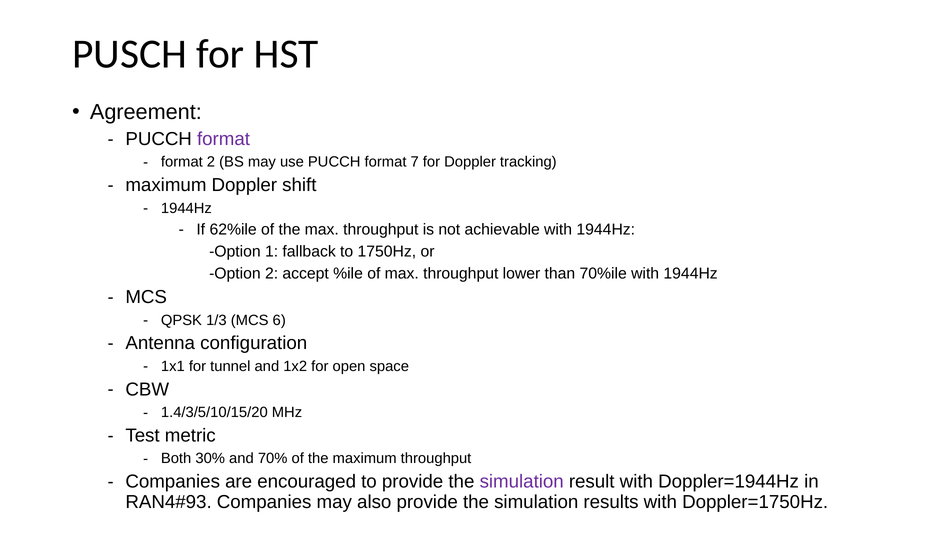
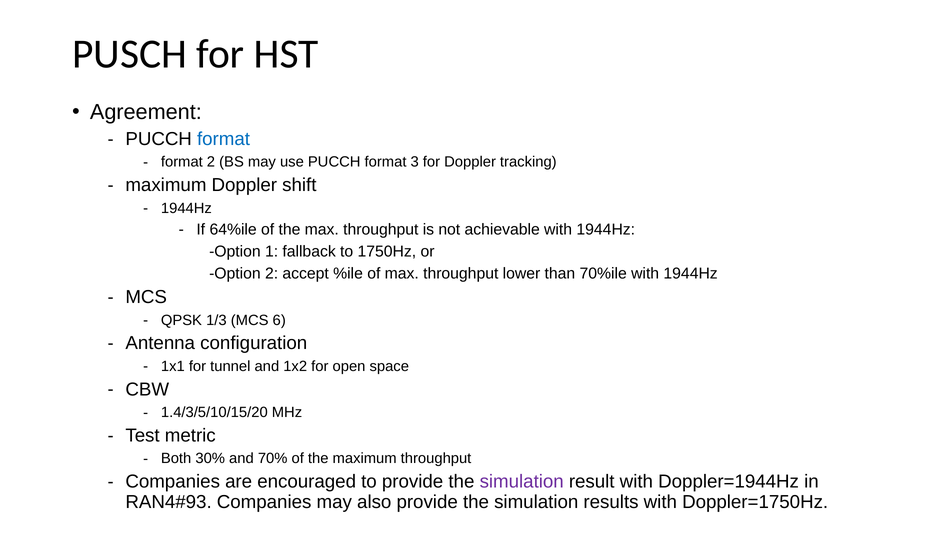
format colour: purple -> blue (224, 139)
7: 7 -> 3 (415, 162)
62%ile: 62%ile -> 64%ile (233, 230)
